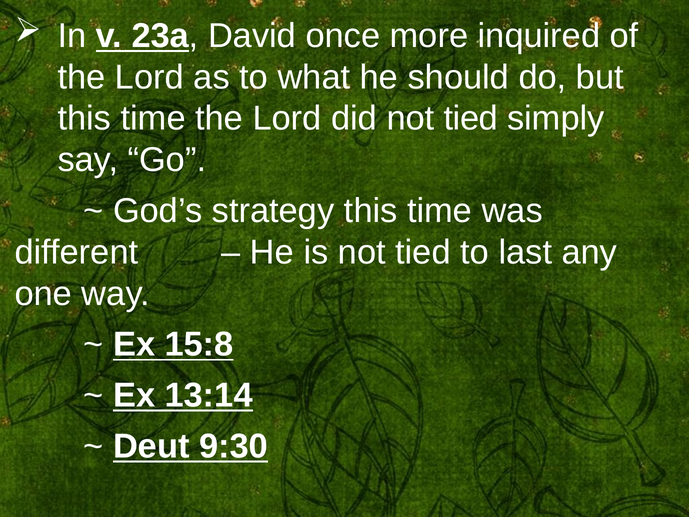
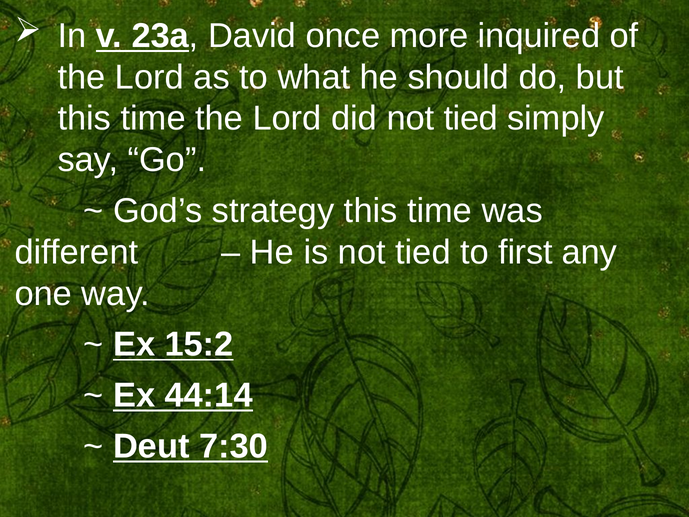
last: last -> first (526, 252)
15:8: 15:8 -> 15:2 (199, 344)
13:14: 13:14 -> 44:14 (209, 395)
9:30: 9:30 -> 7:30 (234, 446)
